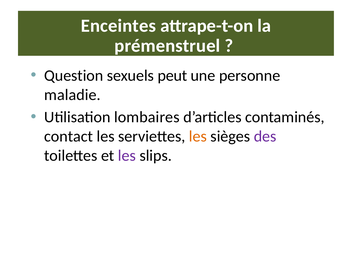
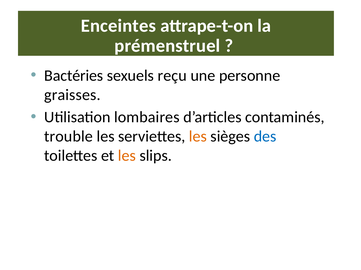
Question: Question -> Bactéries (74, 76)
peut: peut -> reçu (172, 76)
maladie: maladie -> graisses (72, 95)
contact: contact -> trouble (69, 137)
des colour: purple -> blue (265, 137)
les colour: purple -> orange (127, 156)
